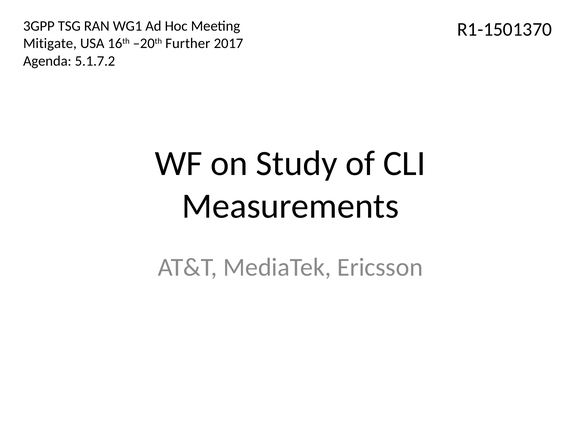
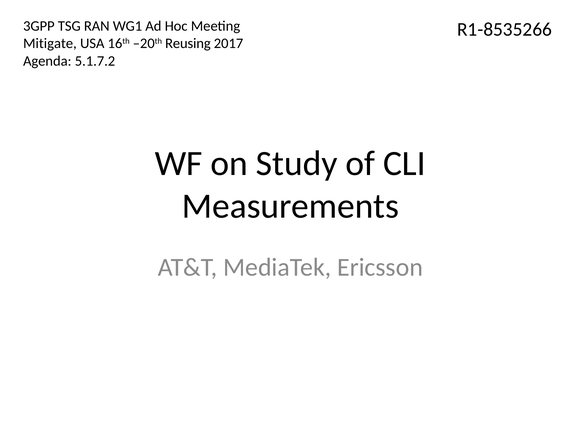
R1-1501370: R1-1501370 -> R1-8535266 (505, 29)
Further: Further -> Reusing (188, 43)
